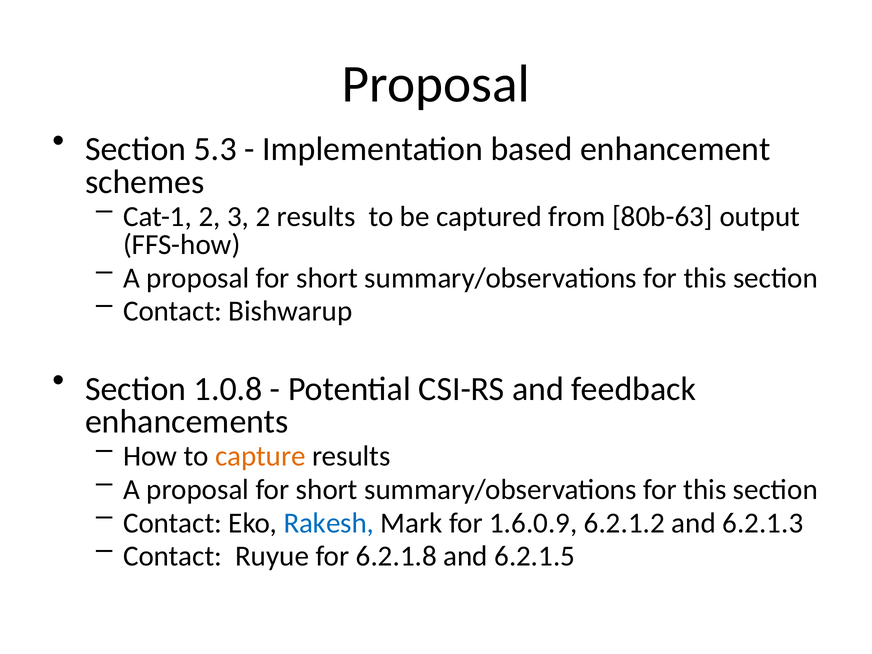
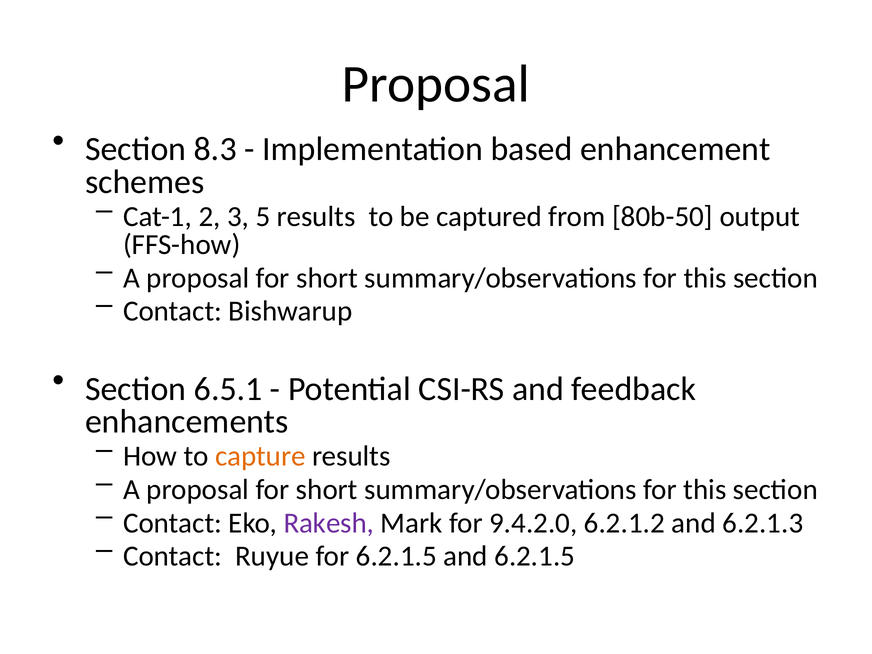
5.3: 5.3 -> 8.3 (215, 149)
3 2: 2 -> 5 (263, 217)
80b-63: 80b-63 -> 80b-50 (662, 217)
1.0.8: 1.0.8 -> 6.5.1 (228, 389)
Rakesh colour: blue -> purple (329, 523)
1.6.0.9: 1.6.0.9 -> 9.4.2.0 (533, 523)
for 6.2.1.8: 6.2.1.8 -> 6.2.1.5 (396, 556)
